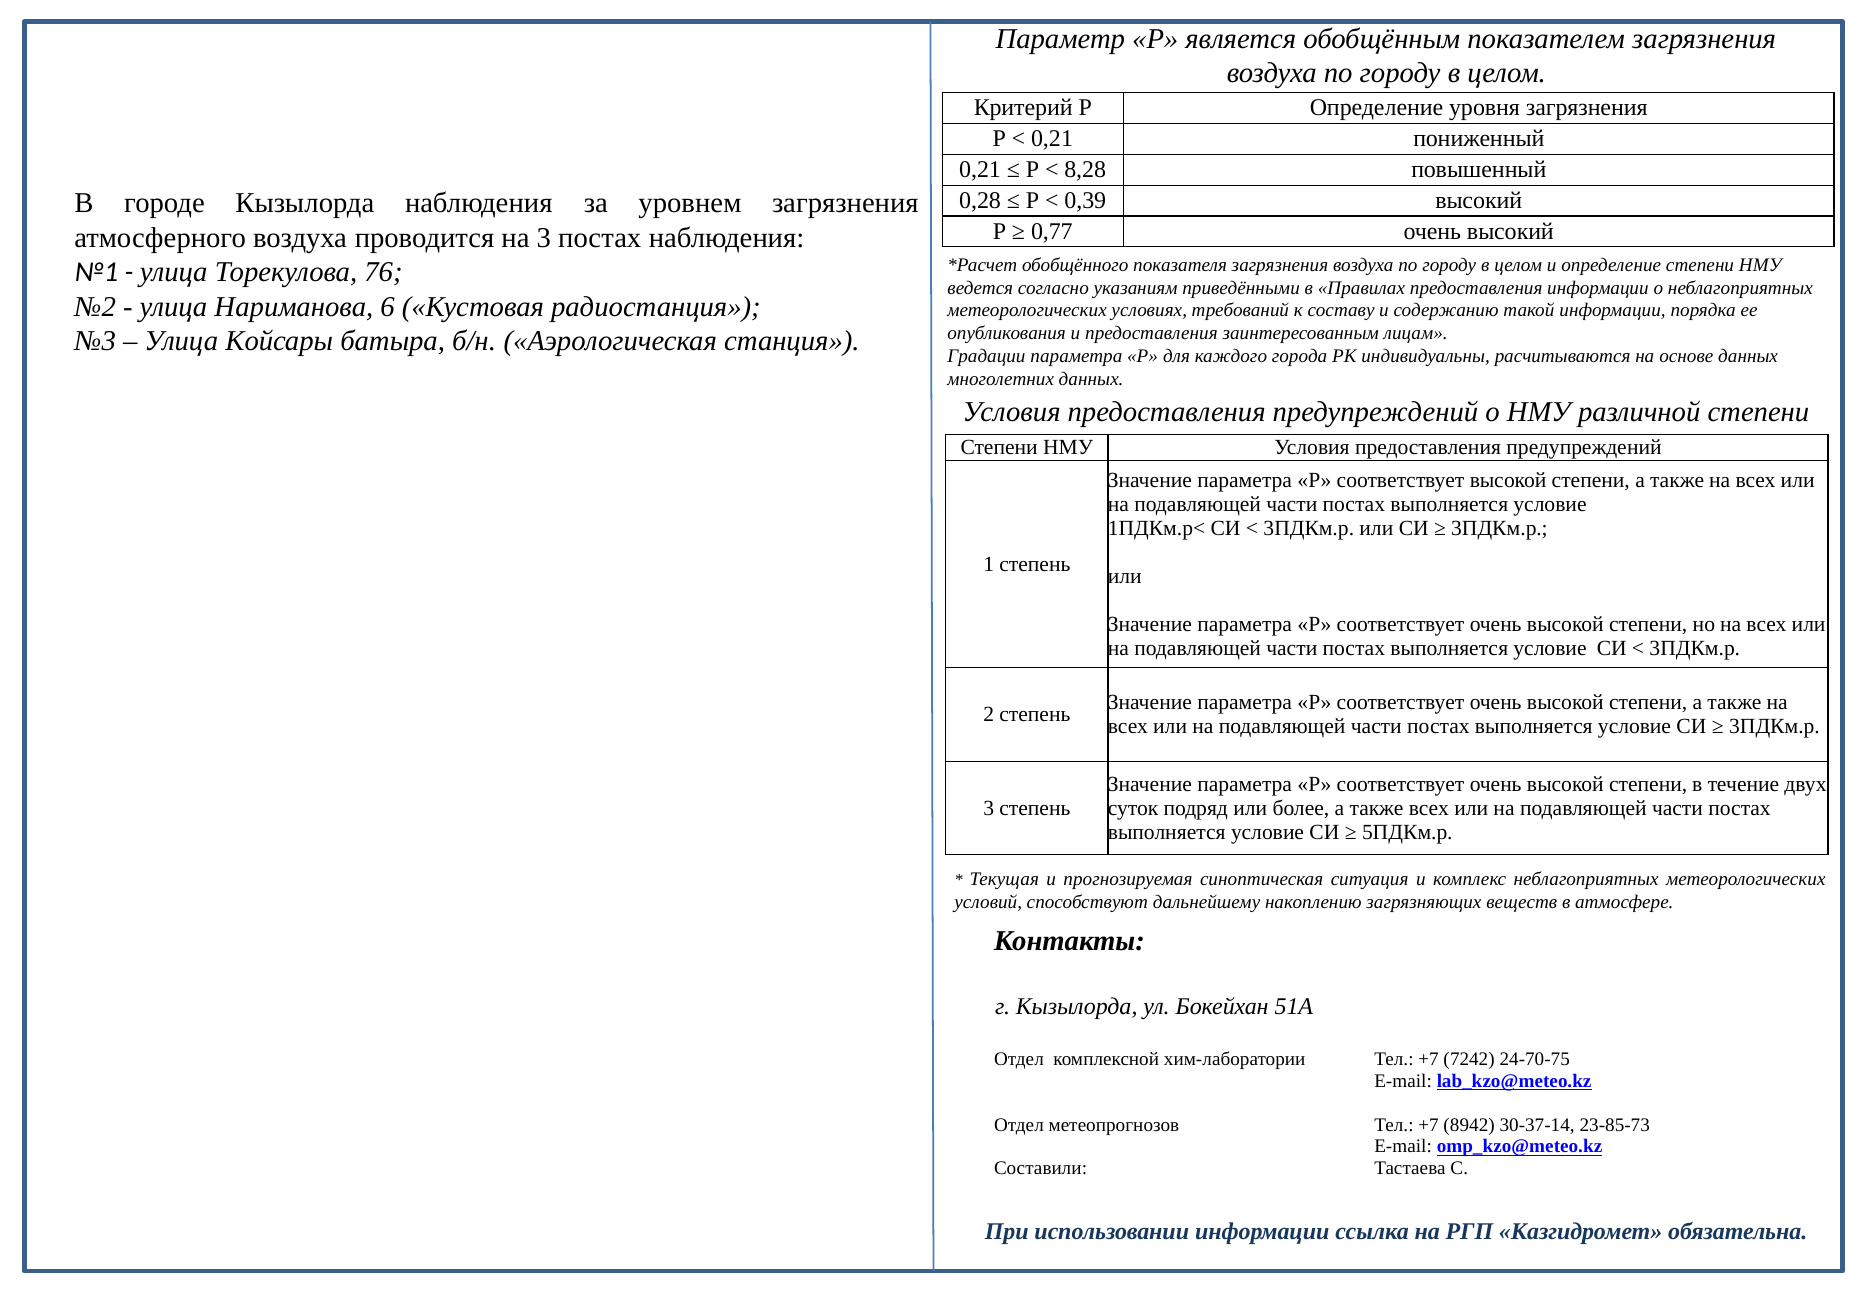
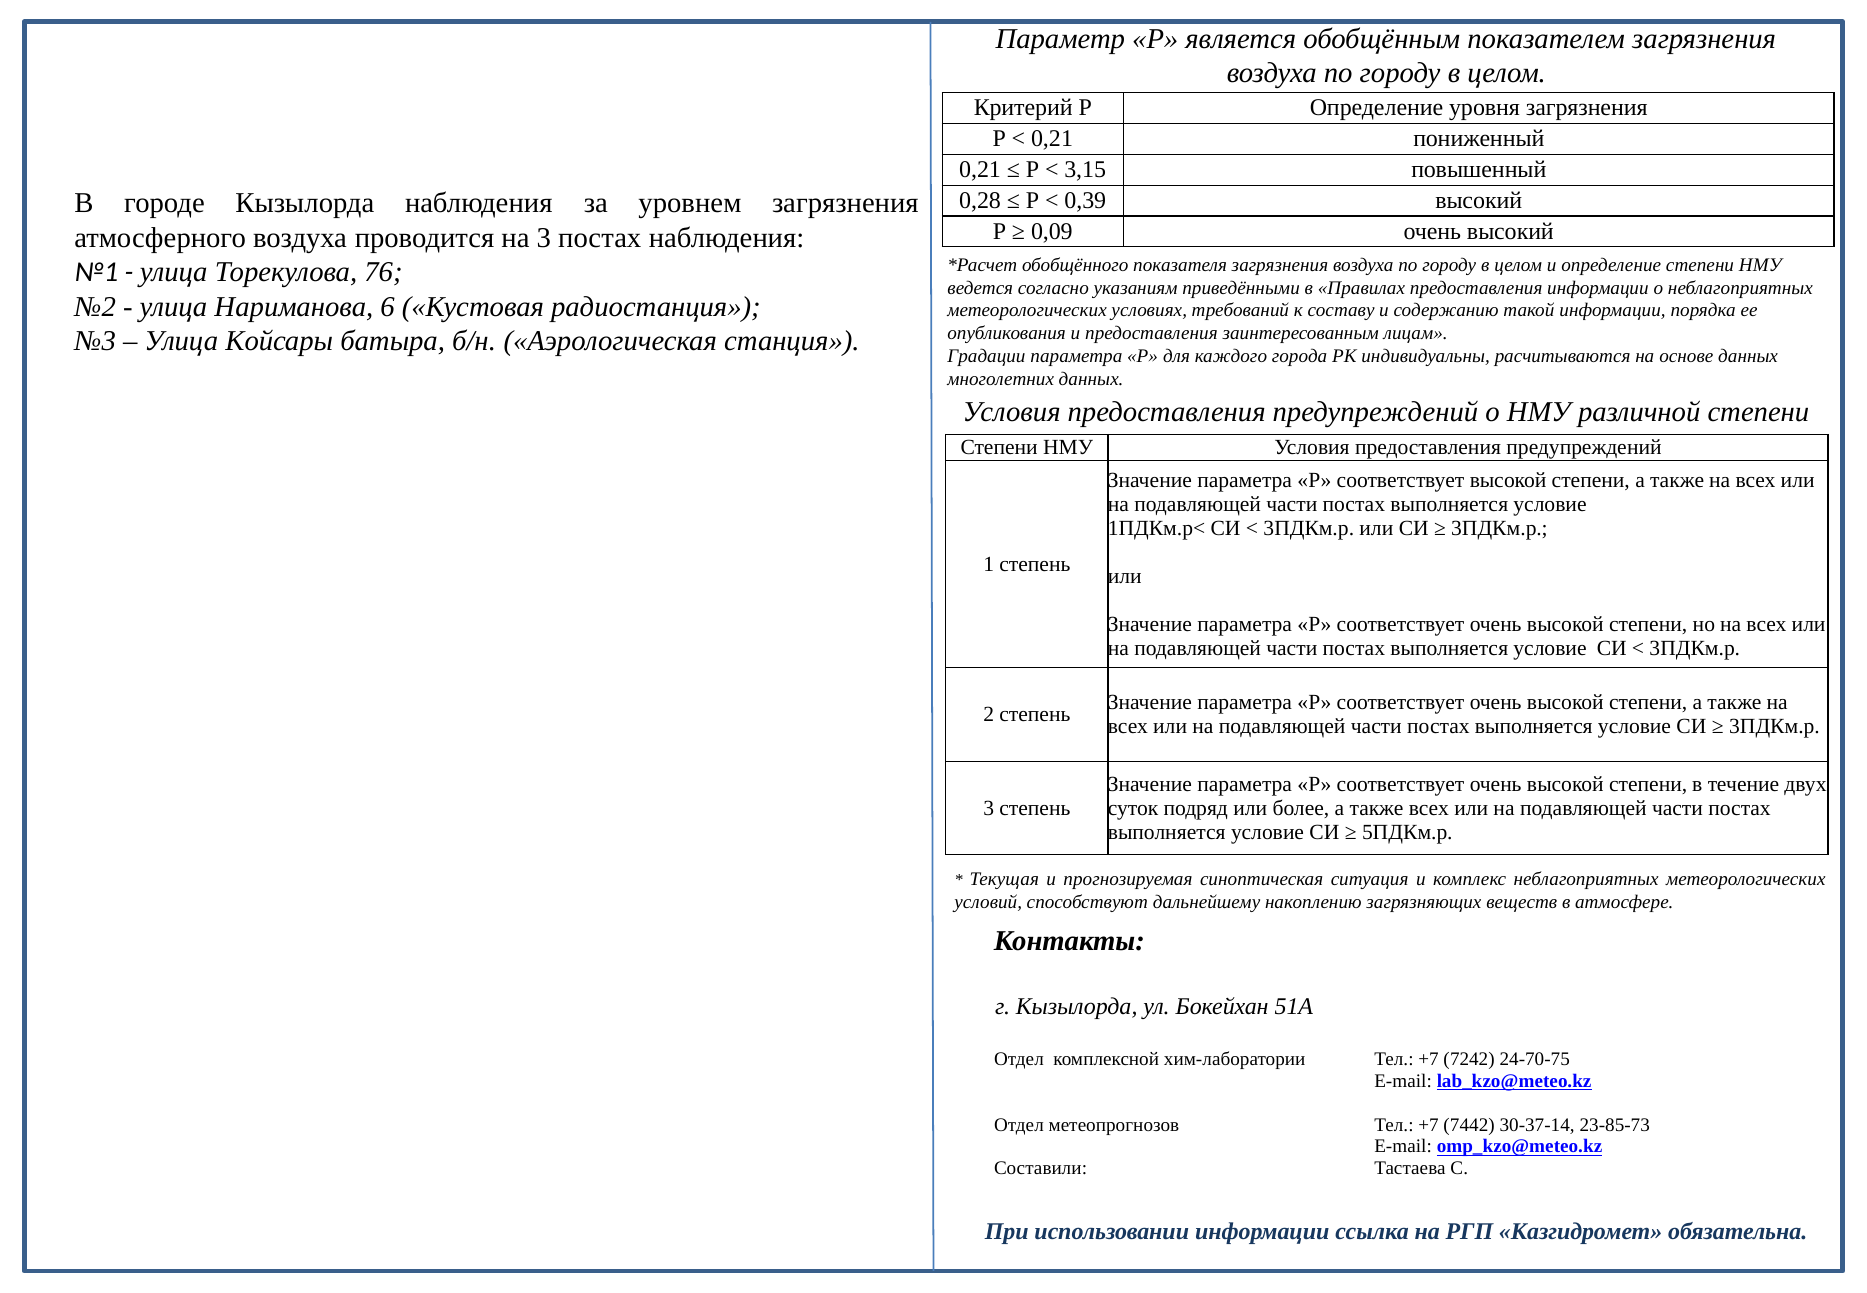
8,28: 8,28 -> 3,15 (1085, 169)
0,77: 0,77 -> 0,09 (1052, 231)
8942: 8942 -> 7442 (1469, 1125)
